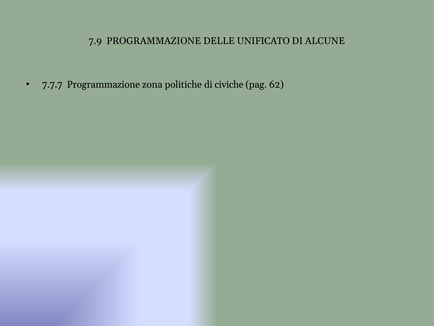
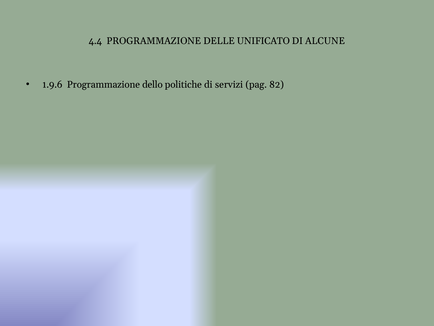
7.9: 7.9 -> 4.4 (95, 41)
7.7.7: 7.7.7 -> 1.9.6 (52, 85)
zona: zona -> dello (152, 85)
civiche: civiche -> servizi (229, 85)
62: 62 -> 82 (277, 85)
